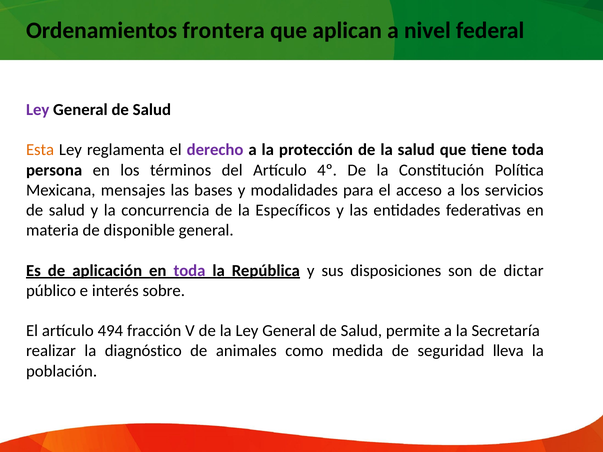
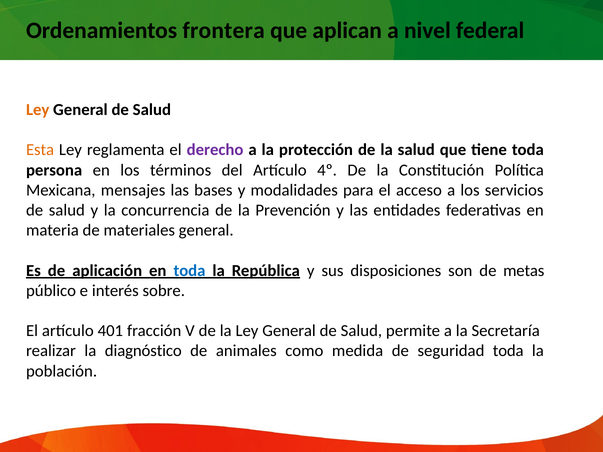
Ley colour: purple -> orange (38, 110)
Específicos: Específicos -> Prevención (293, 210)
disponible: disponible -> materiales (139, 230)
toda colour: purple -> blue (189, 271)
dictar: dictar -> metas (524, 271)
494: 494 -> 401 (110, 331)
seguridad lleva: lleva -> toda (508, 351)
